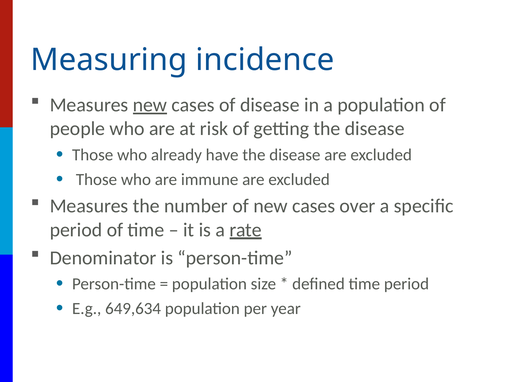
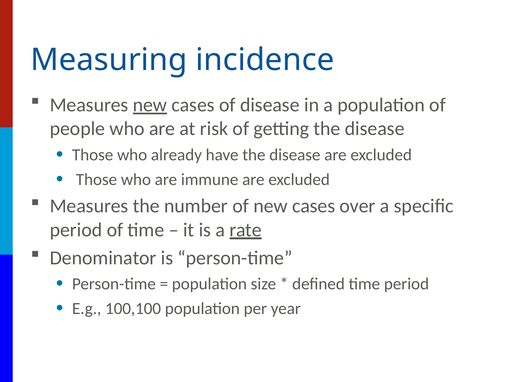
649,634: 649,634 -> 100,100 (133, 309)
